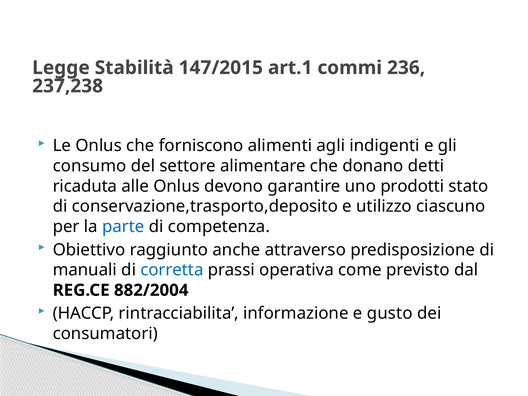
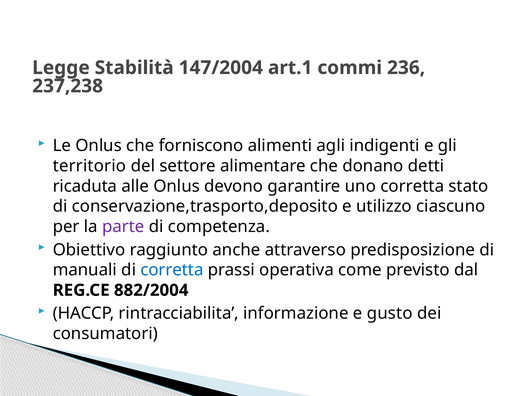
147/2015: 147/2015 -> 147/2004 (221, 68)
consumo: consumo -> territorio (90, 166)
uno prodotti: prodotti -> corretta (412, 186)
parte colour: blue -> purple (123, 227)
